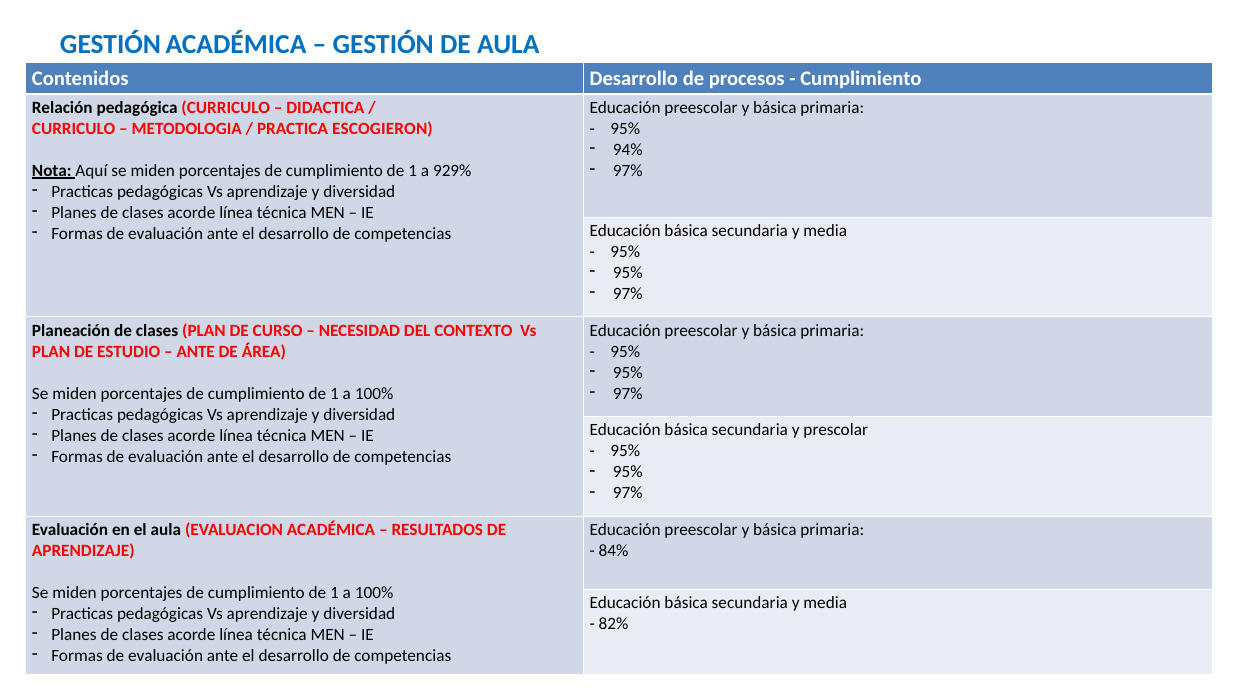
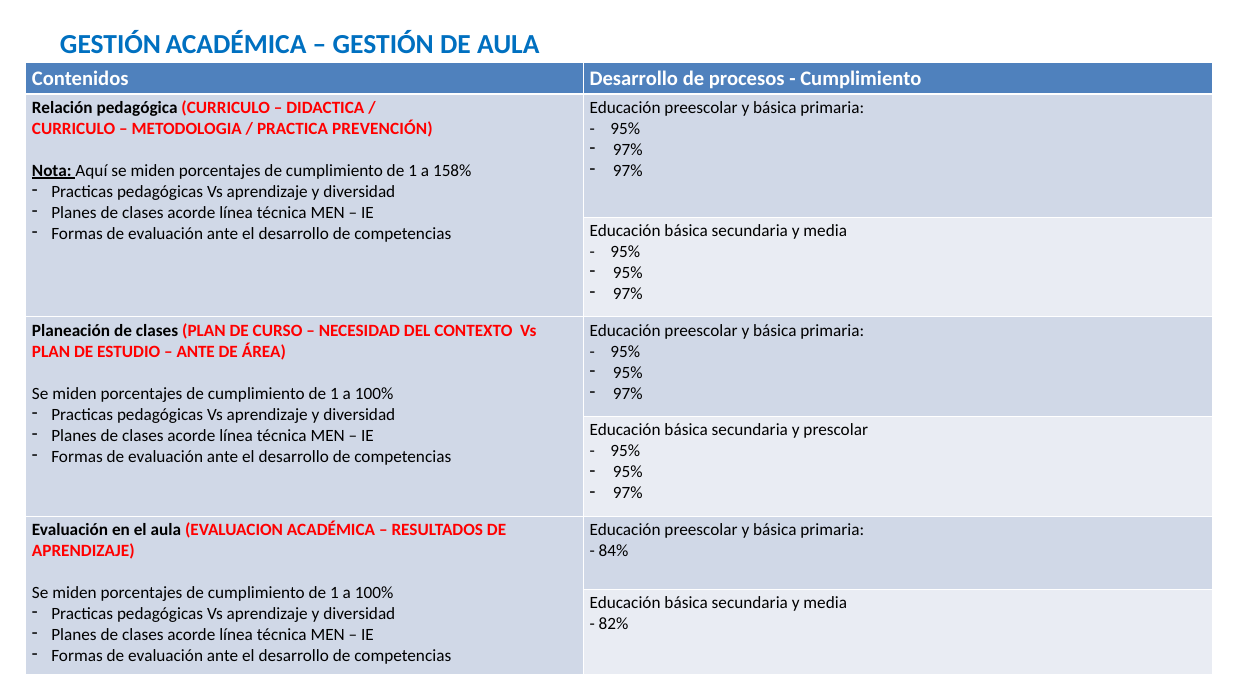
ESCOGIERON: ESCOGIERON -> PREVENCIÓN (382, 129)
94%: 94% -> 97% (628, 150)
929%: 929% -> 158% (452, 171)
